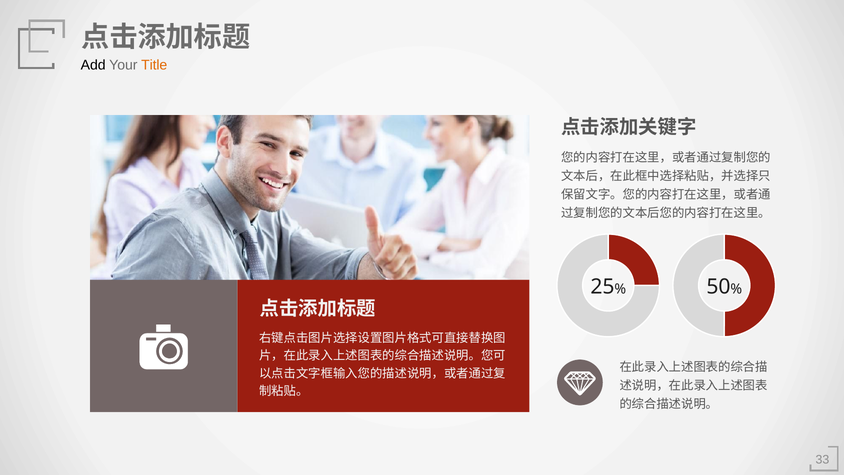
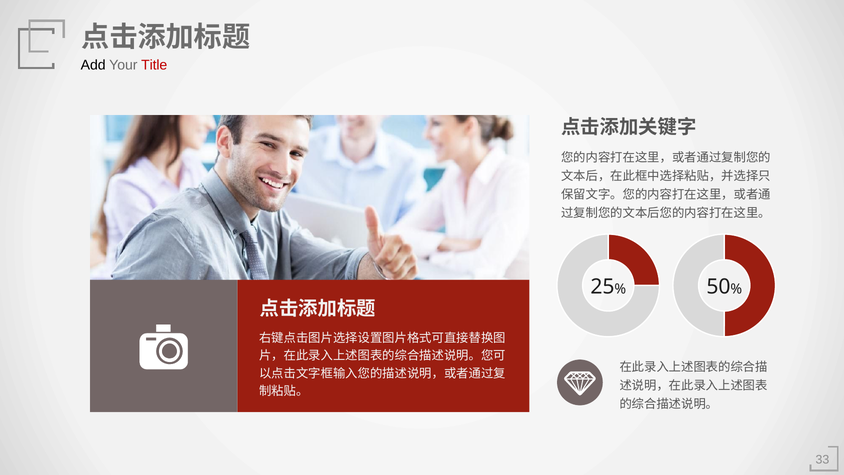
Title colour: orange -> red (154, 65)
